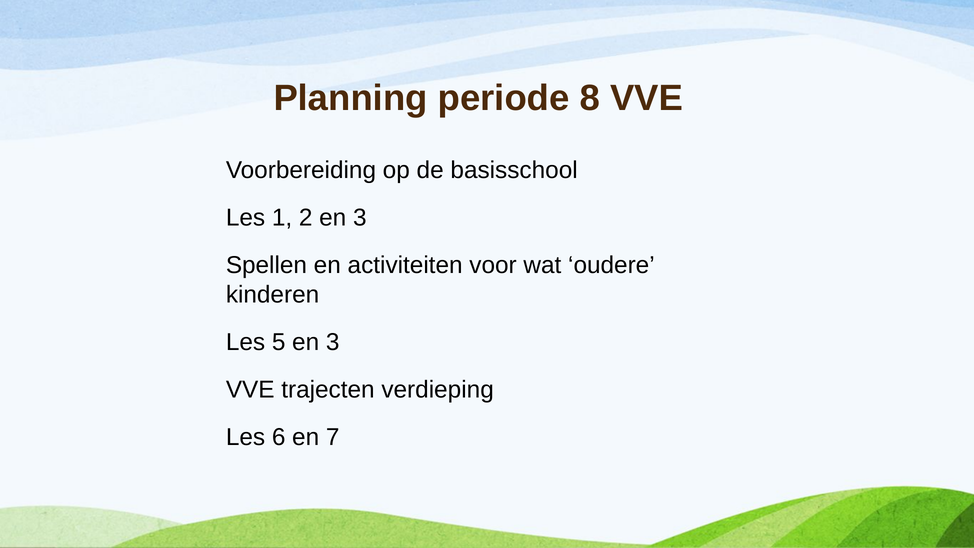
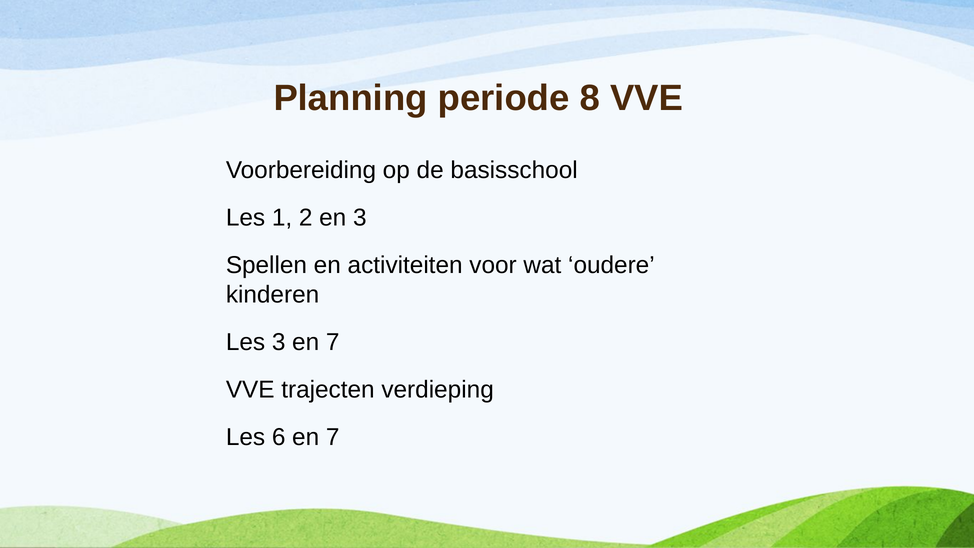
Les 5: 5 -> 3 (279, 342)
3: 3 -> 7 (333, 342)
